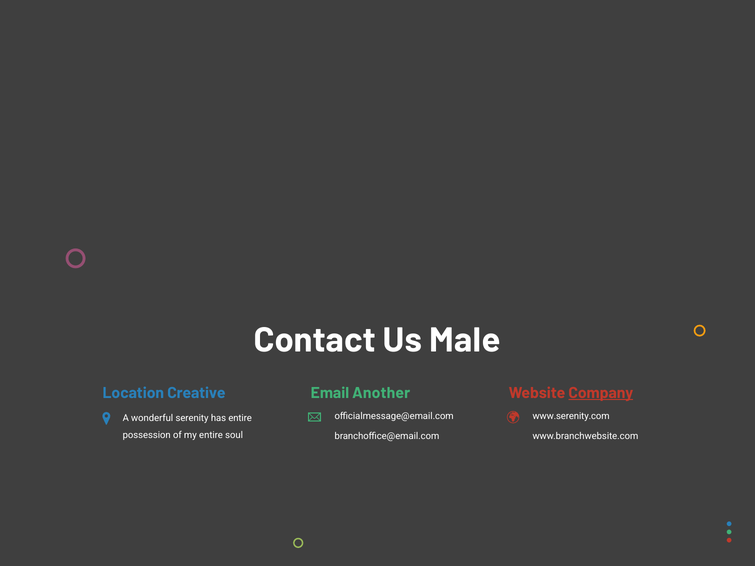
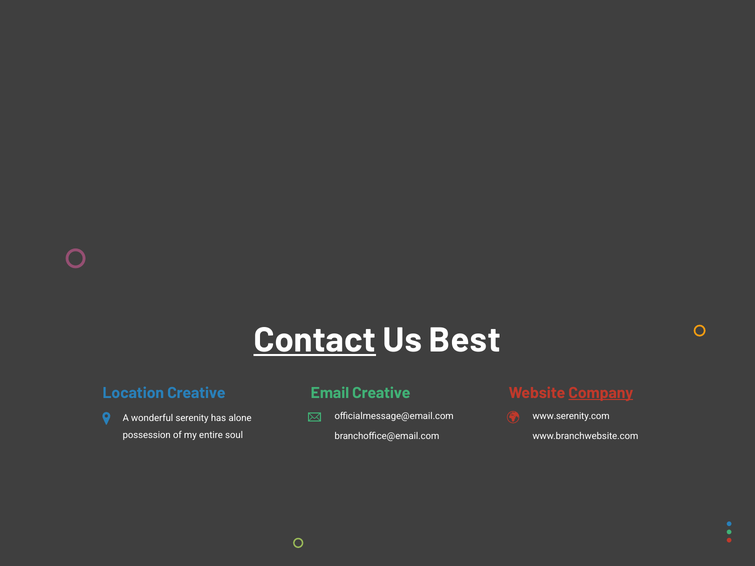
Contact underline: none -> present (315, 340)
Male: Male -> Best (465, 340)
Email Another: Another -> Creative (381, 393)
has entire: entire -> alone (240, 418)
